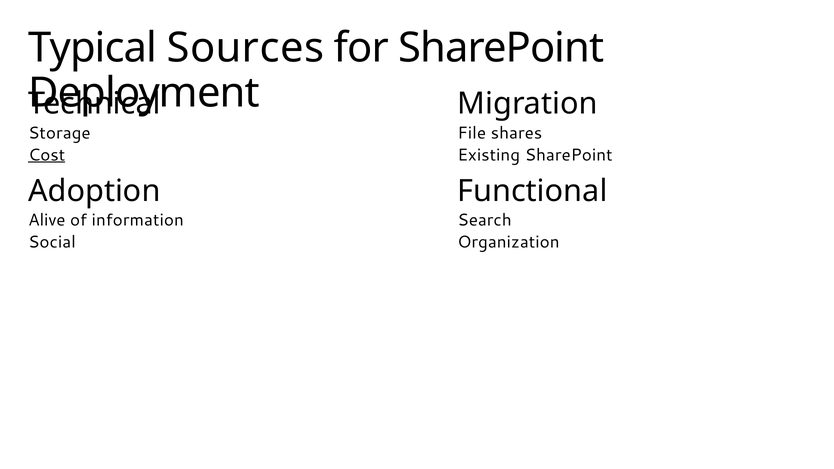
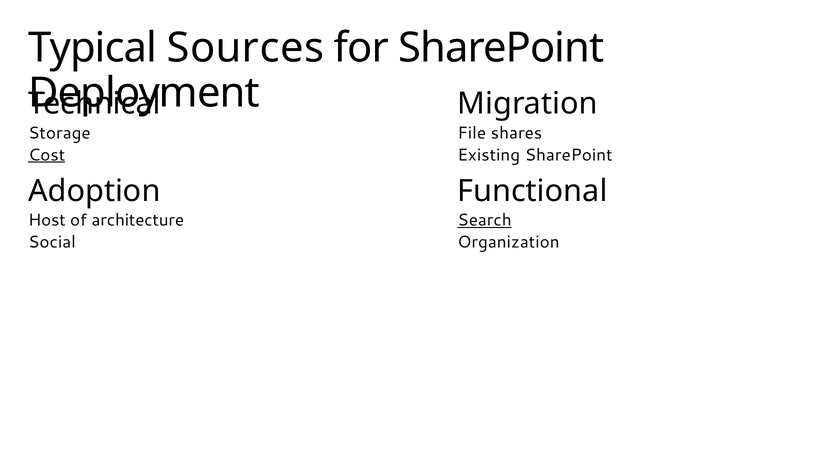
Alive: Alive -> Host (47, 220)
information: information -> architecture (138, 220)
Search underline: none -> present (485, 220)
